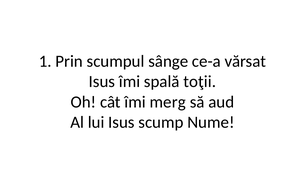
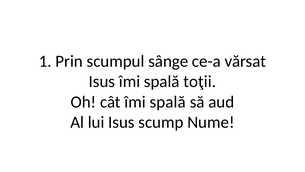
cât îmi merg: merg -> spală (168, 102)
